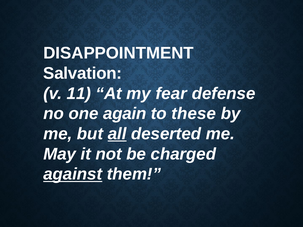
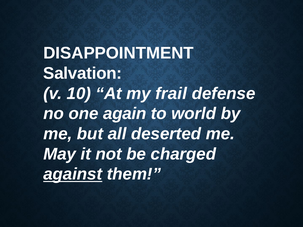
11: 11 -> 10 (79, 94)
fear: fear -> frail (171, 94)
these: these -> world (194, 114)
all underline: present -> none (117, 134)
